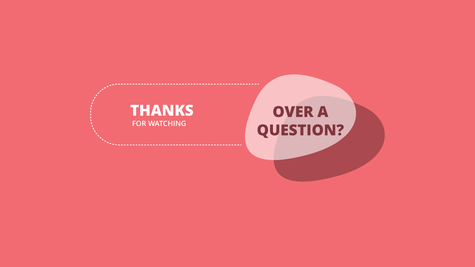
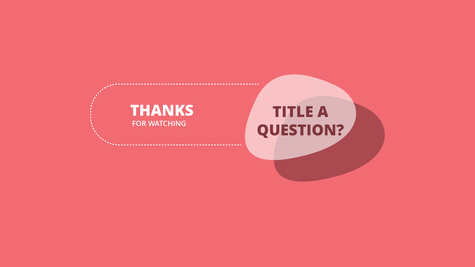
OVER: OVER -> TITLE (293, 112)
